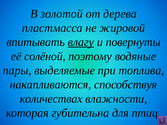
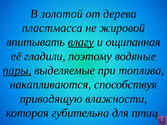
повернуты: повернуты -> ощипанная (133, 42)
солёной: солёной -> гладили (45, 56)
пары underline: none -> present (17, 71)
количествах: количествах -> приводящую (51, 99)
